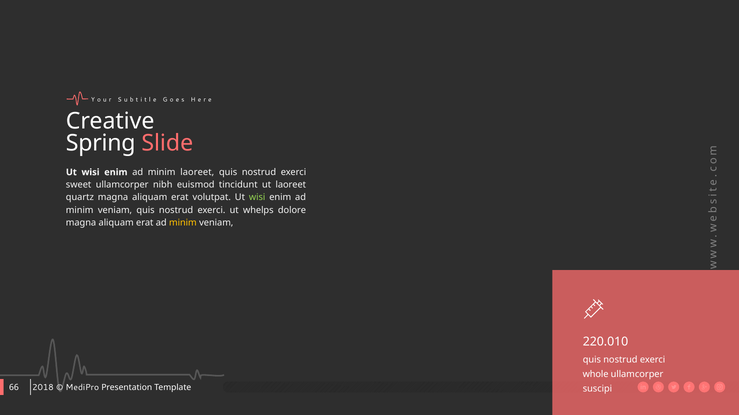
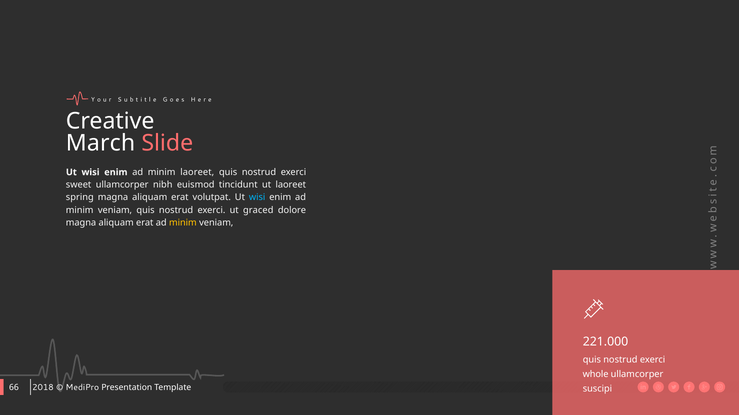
Spring: Spring -> March (101, 143)
quartz: quartz -> spring (80, 198)
wisi colour: light green -> light blue (257, 198)
whelps: whelps -> graced (258, 210)
220.010: 220.010 -> 221.000 (606, 342)
